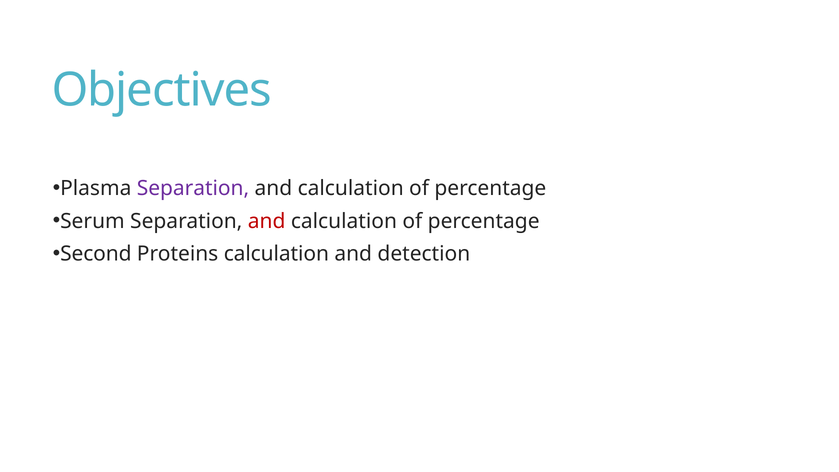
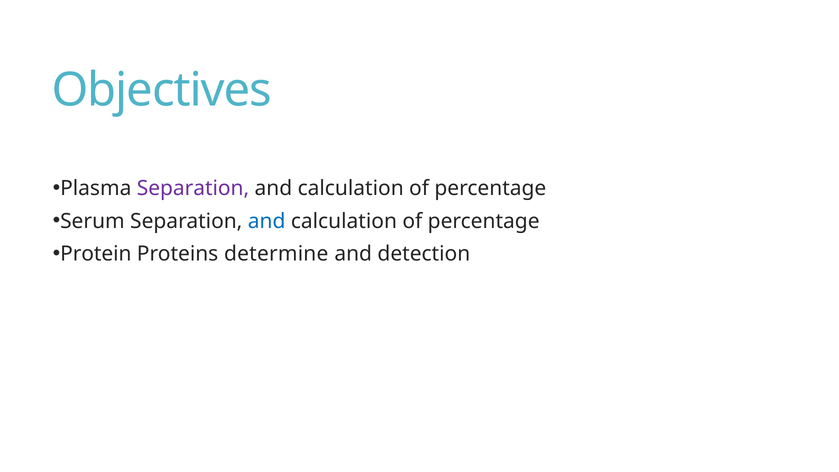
and colour: red -> blue (267, 221)
Second: Second -> Protein (96, 254)
Proteins calculation: calculation -> determine (276, 254)
